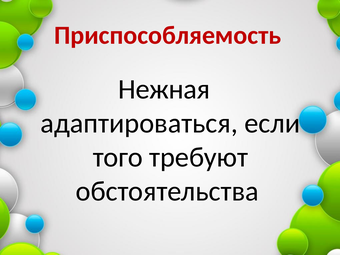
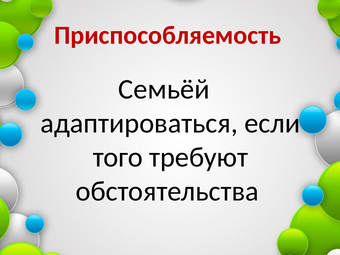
Нежная: Нежная -> Семьёй (164, 89)
